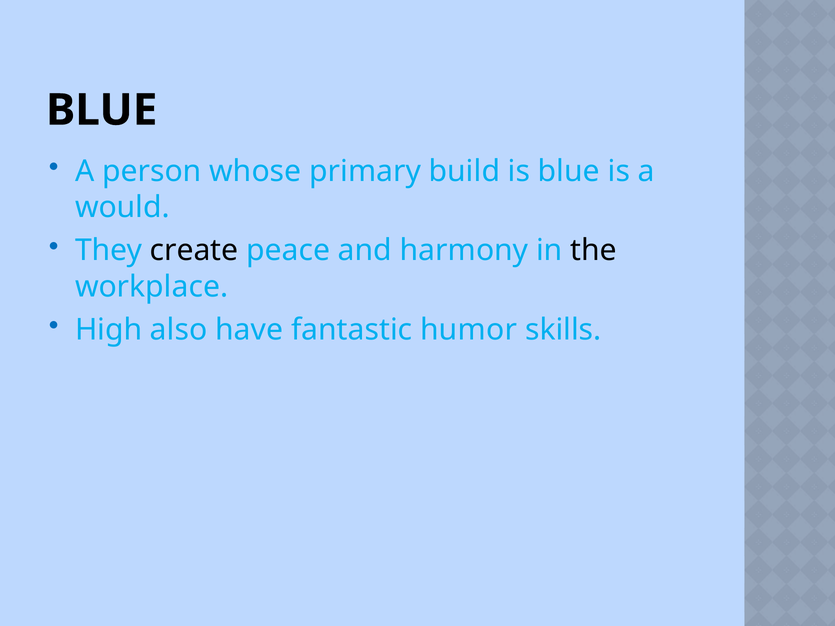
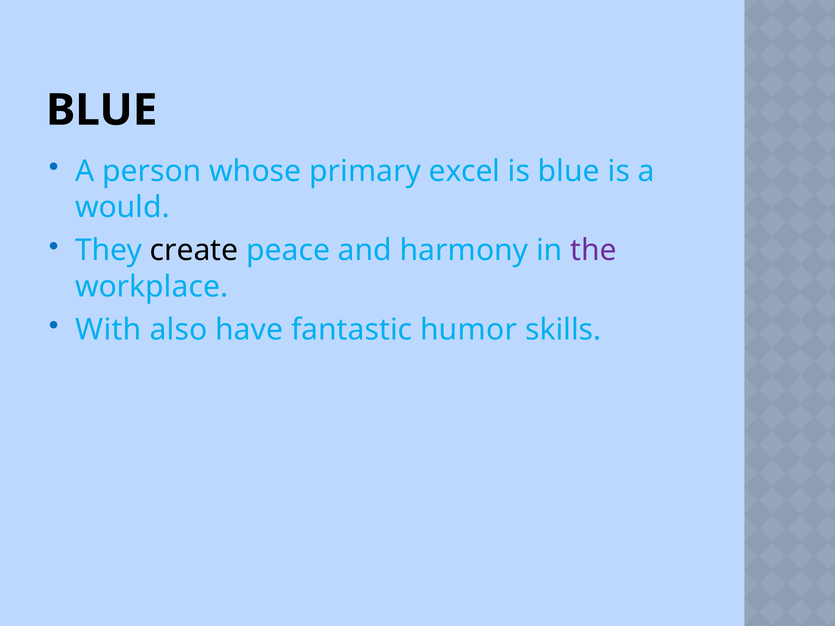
build: build -> excel (465, 171)
the colour: black -> purple (594, 251)
High: High -> With (108, 330)
